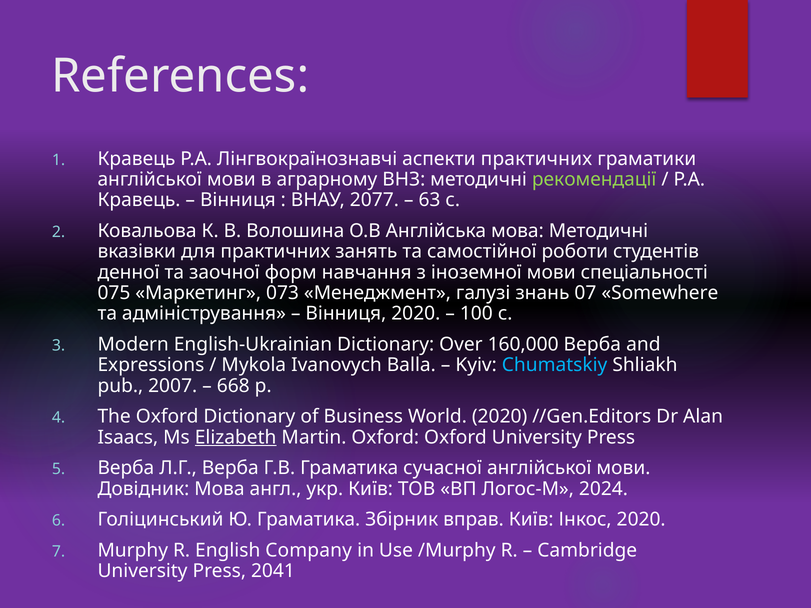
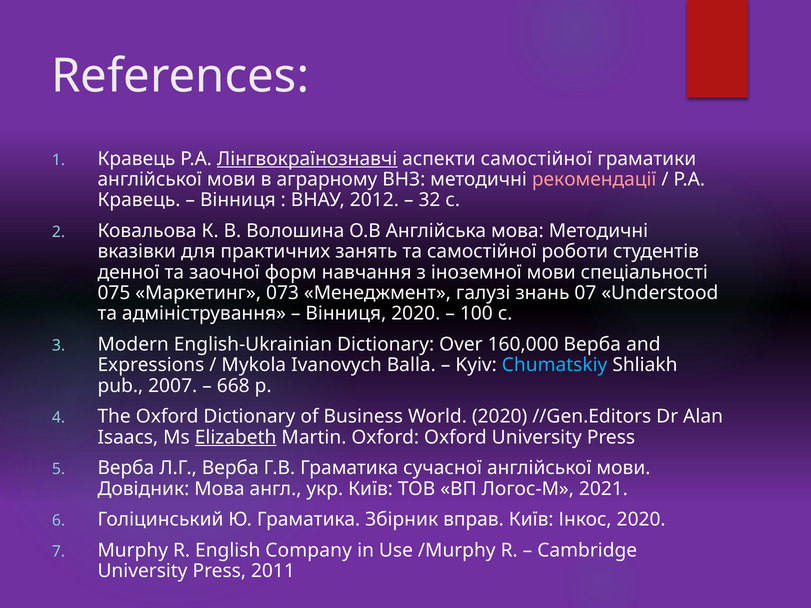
Лінгвокраїнознавчі underline: none -> present (307, 159)
аспекти практичних: практичних -> самостійної (536, 159)
рекомендації colour: light green -> pink (594, 180)
2077: 2077 -> 2012 (374, 200)
63: 63 -> 32 (429, 200)
Somewhere: Somewhere -> Understood (660, 293)
2024: 2024 -> 2021 (603, 489)
2041: 2041 -> 2011 (273, 571)
